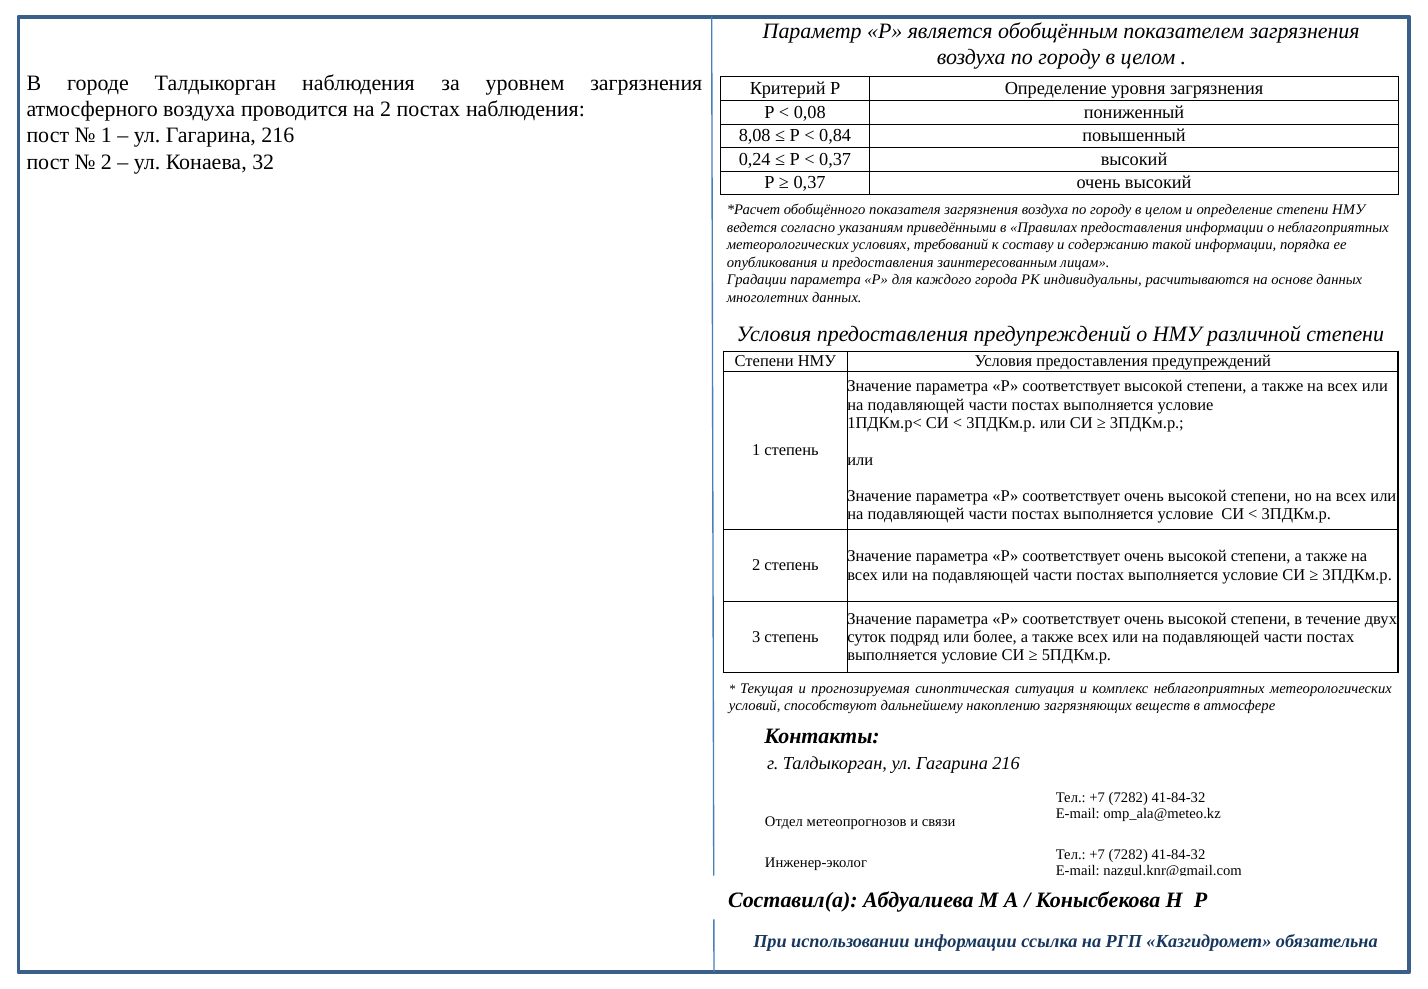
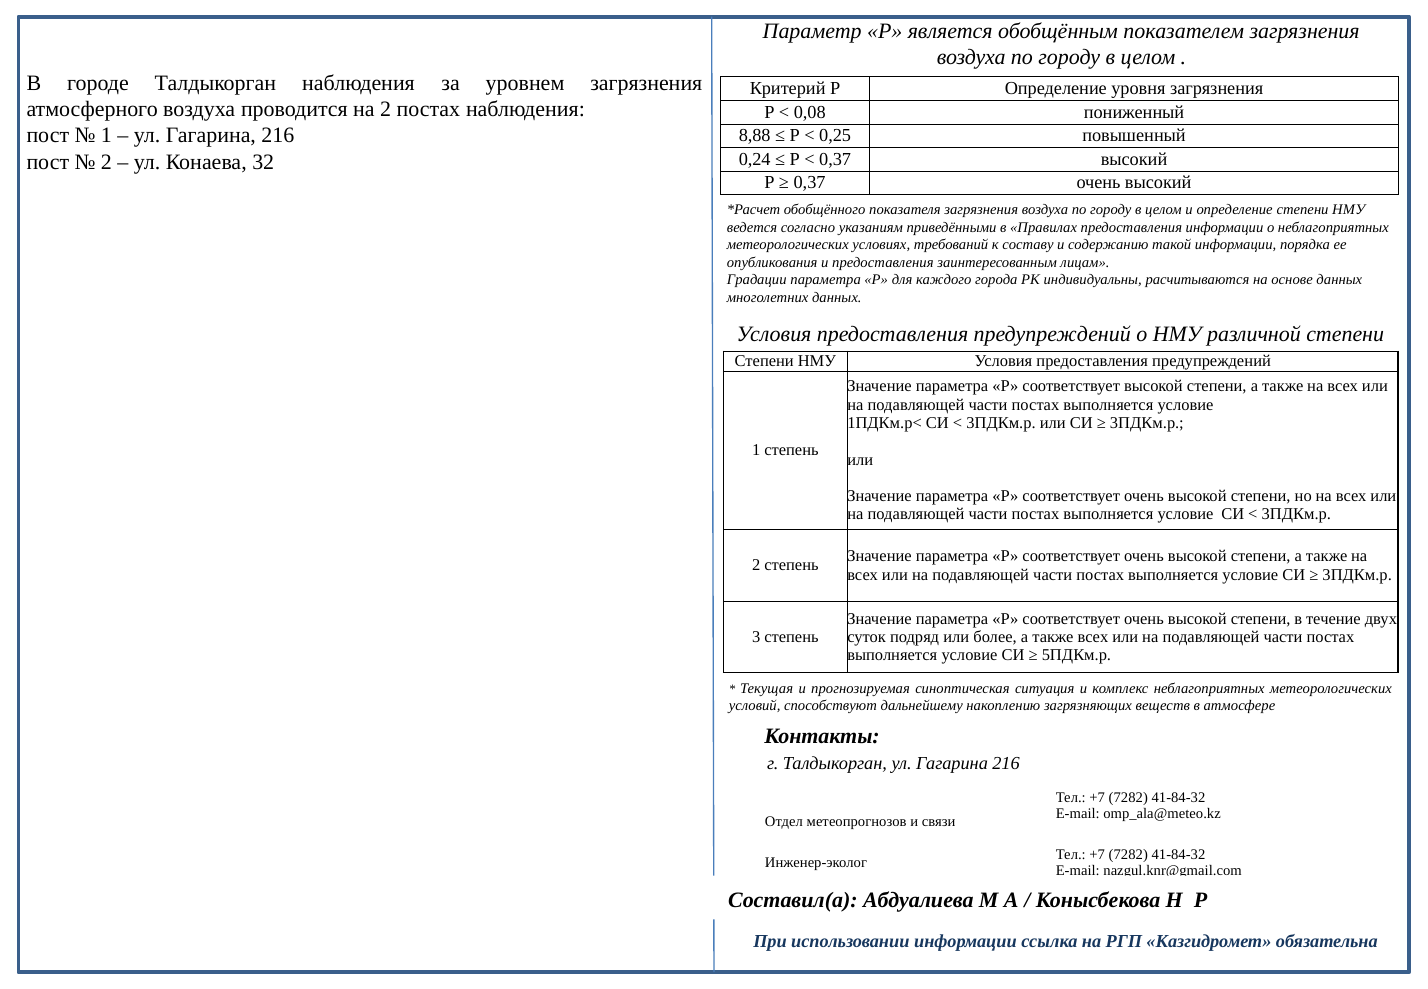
8,08: 8,08 -> 8,88 (755, 136)
0,84: 0,84 -> 0,25 (835, 136)
